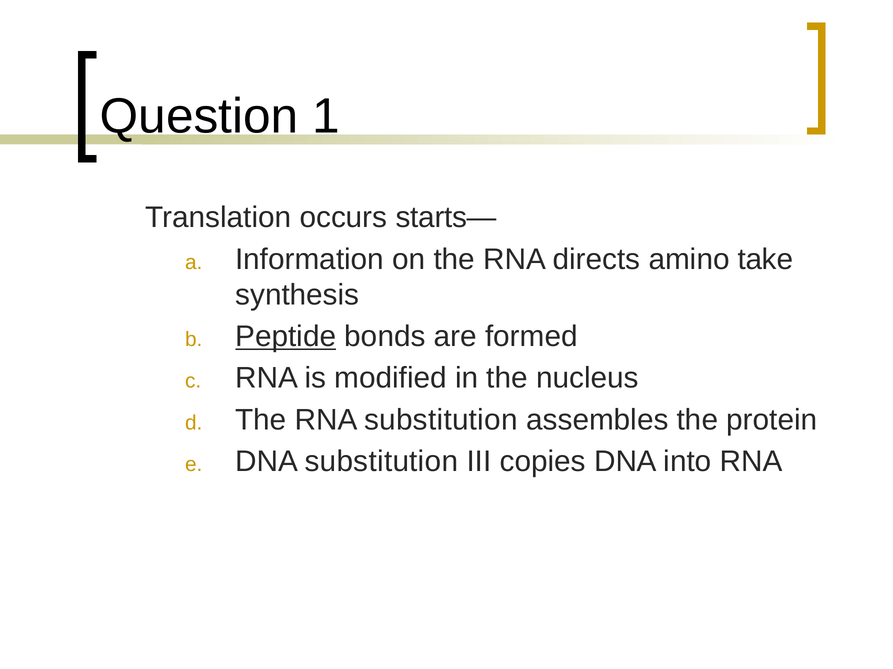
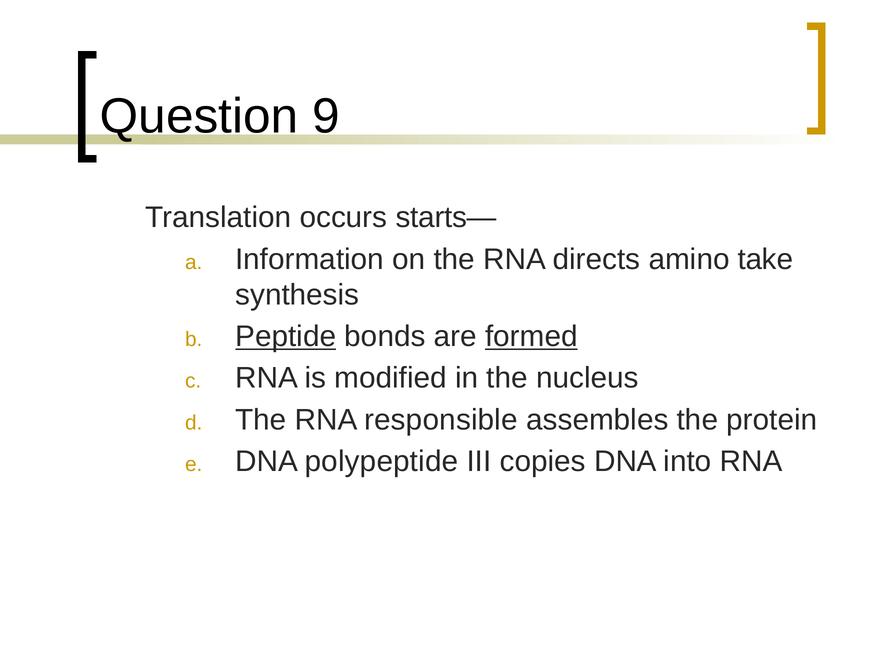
1: 1 -> 9 (326, 117)
formed underline: none -> present (531, 337)
RNA substitution: substitution -> responsible (441, 420)
DNA substitution: substitution -> polypeptide (381, 462)
